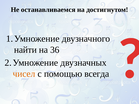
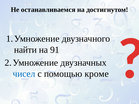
36: 36 -> 91 (55, 50)
чисел colour: orange -> blue (24, 74)
всегда: всегда -> кроме (97, 74)
